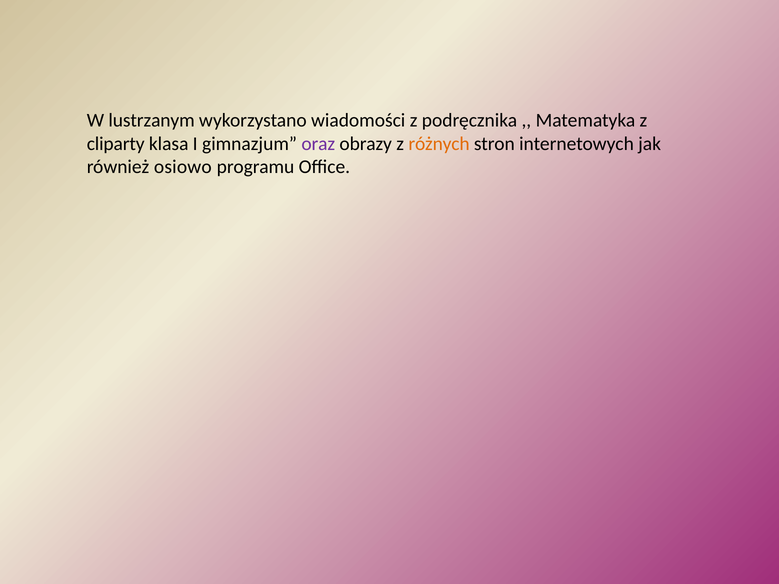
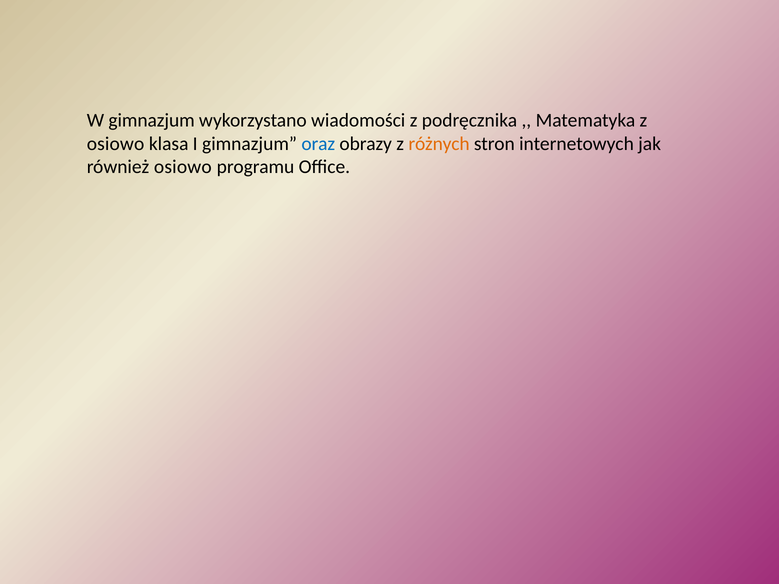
W lustrzanym: lustrzanym -> gimnazjum (152, 120)
cliparty: cliparty -> osiowo (116, 144)
oraz colour: purple -> blue (318, 144)
